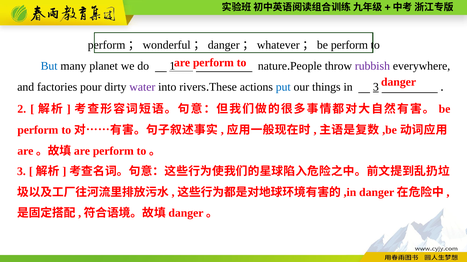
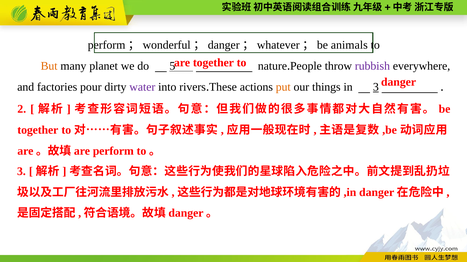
perform；wonderful；danger；whatever；be perform: perform -> animals (349, 45)
are perform: perform -> together (213, 63)
But colour: blue -> orange (49, 66)
1: 1 -> 5 (172, 66)
put colour: blue -> orange (283, 87)
perform: perform -> together (38, 130)
